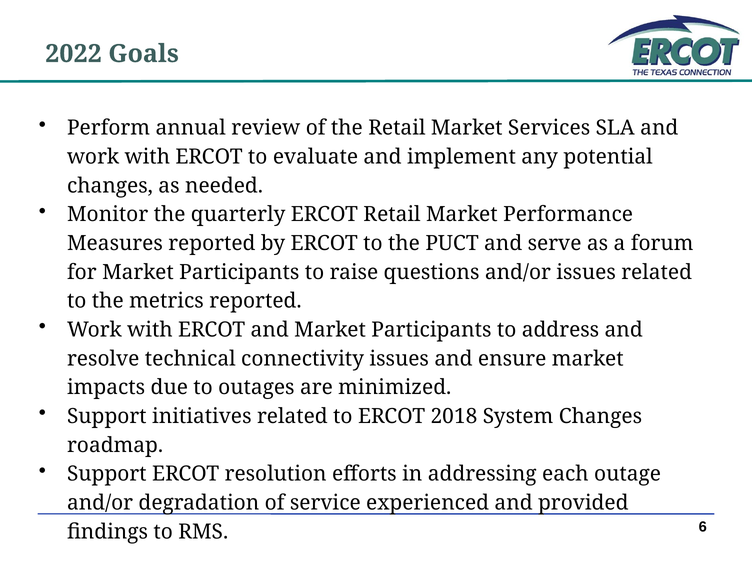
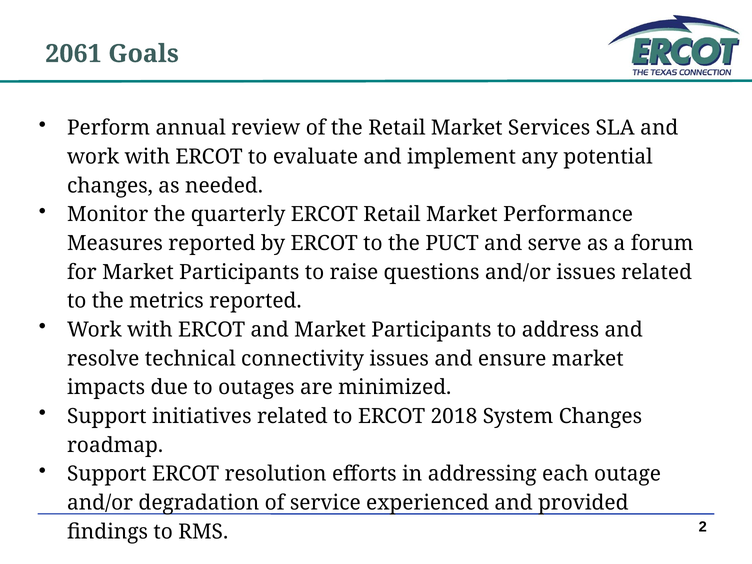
2022: 2022 -> 2061 (73, 54)
6: 6 -> 2 (703, 527)
